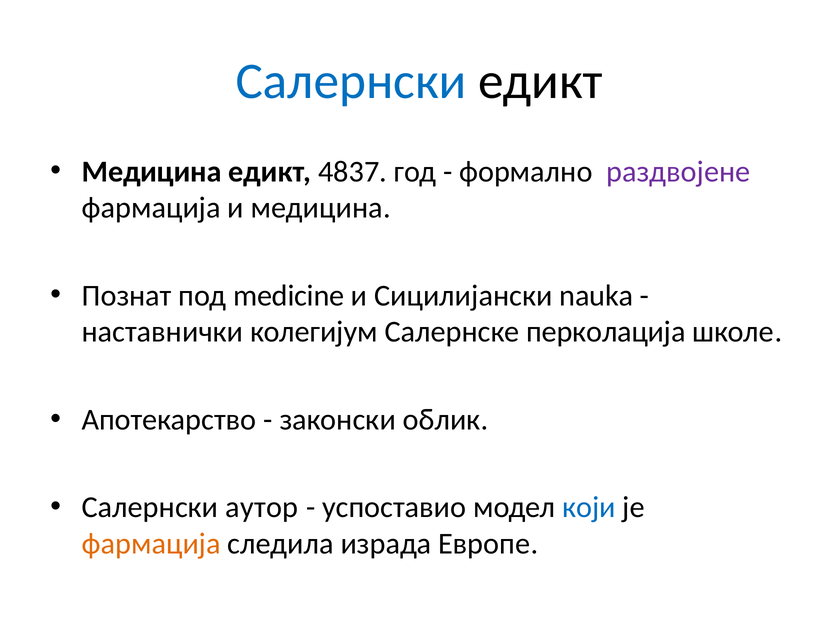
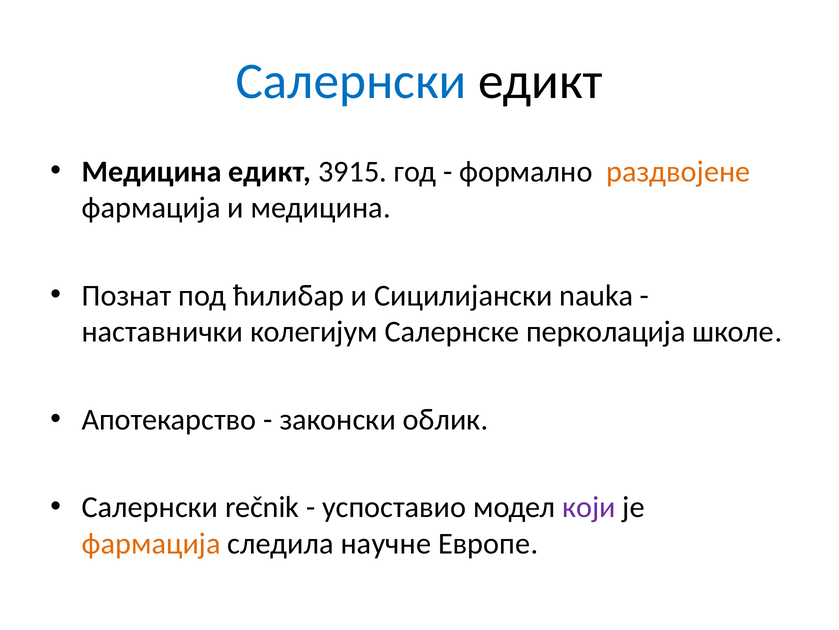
4837: 4837 -> 3915 (353, 171)
раздвојене colour: purple -> orange (678, 171)
medicine: medicine -> ћилибар (289, 295)
аутор: аутор -> rečnik (262, 507)
који colour: blue -> purple (589, 507)
израда: израда -> научне (386, 543)
